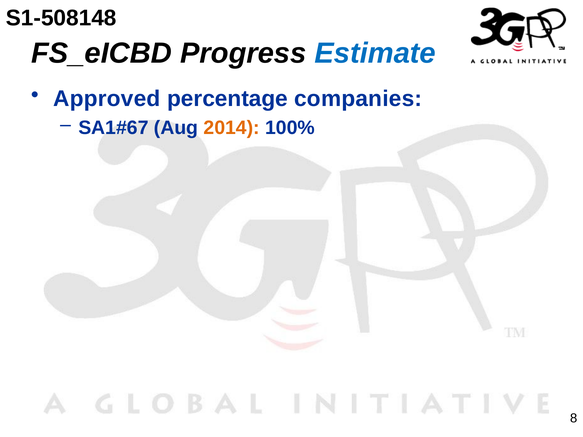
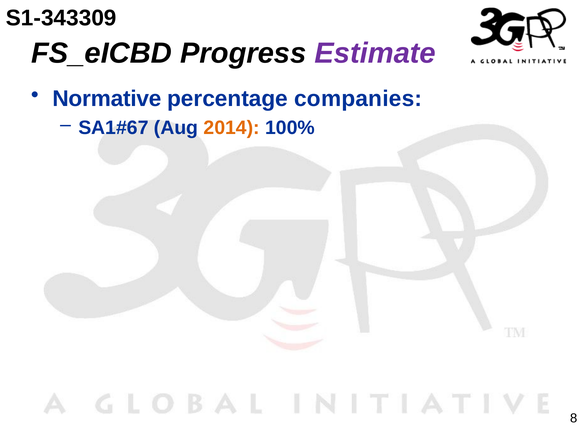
S1-508148: S1-508148 -> S1-343309 (61, 18)
Estimate colour: blue -> purple (375, 53)
Approved: Approved -> Normative (107, 99)
